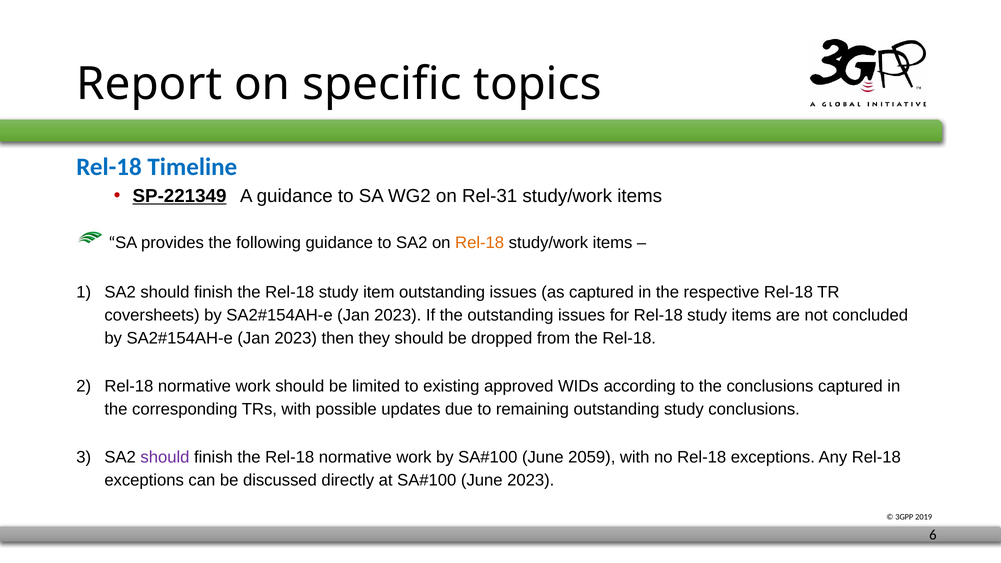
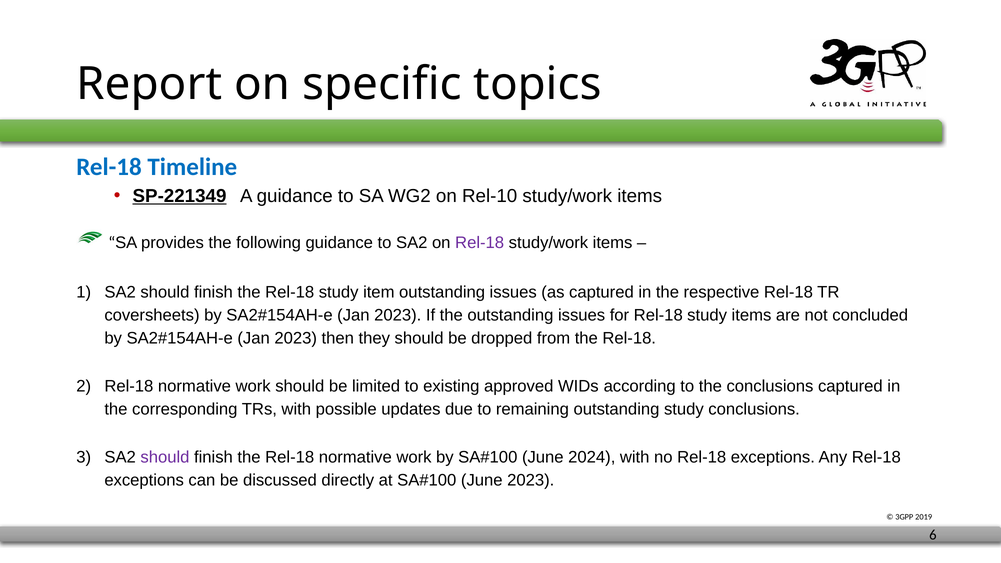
Rel-31: Rel-31 -> Rel-10 (490, 196)
Rel-18 colour: orange -> purple (480, 243)
2059: 2059 -> 2024 (592, 457)
